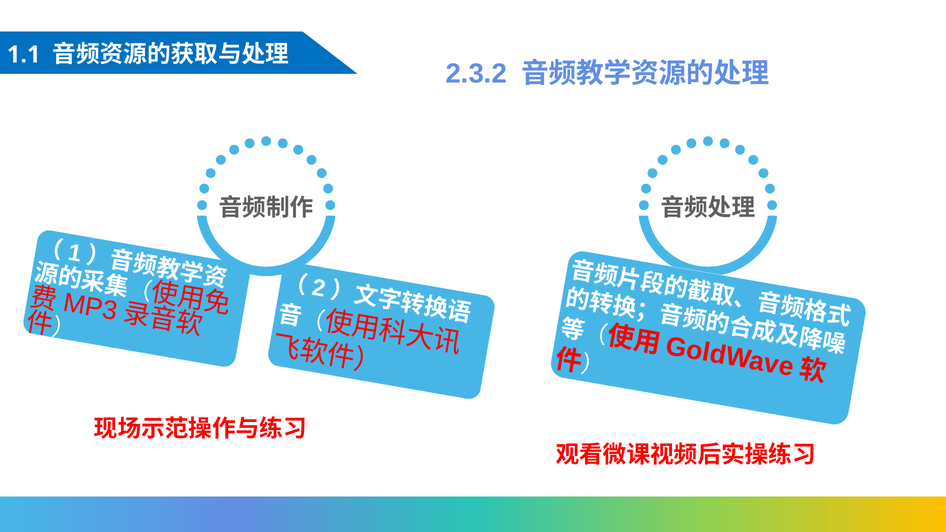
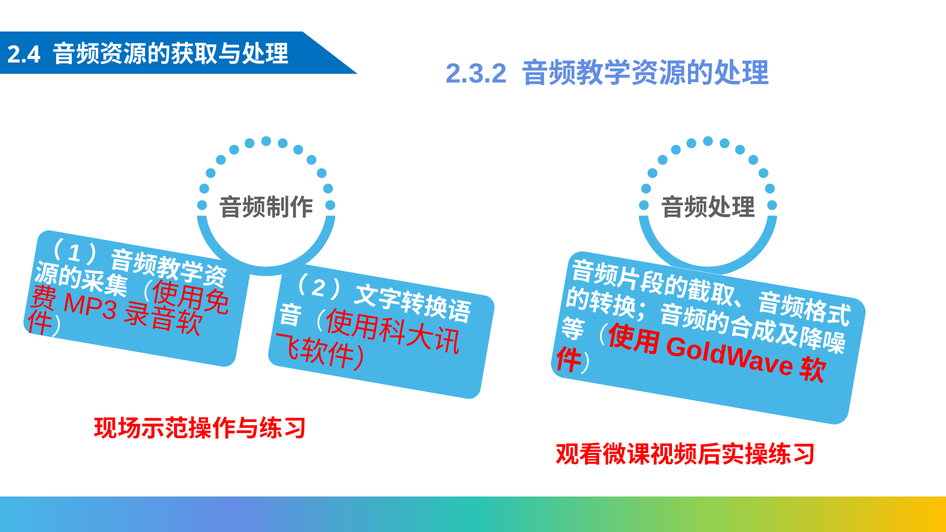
1.1: 1.1 -> 2.4 (24, 55)
